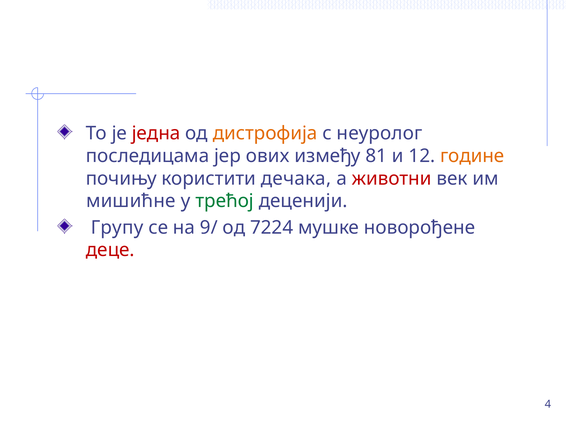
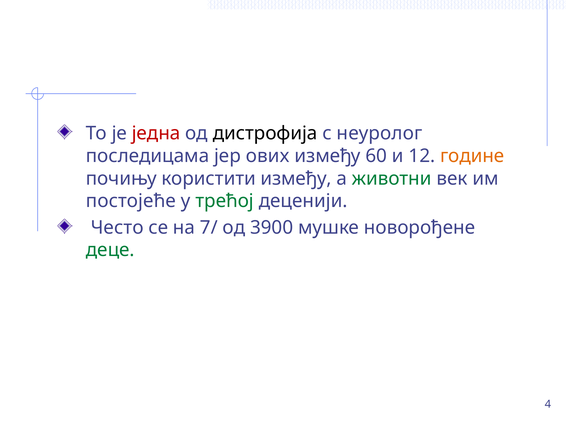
дистрофија colour: orange -> black (265, 133)
81: 81 -> 60 (376, 156)
користити дечака: дечака -> између (296, 179)
животни colour: red -> green (392, 179)
мишићне: мишићне -> постојеће (131, 201)
Групу: Групу -> Често (117, 228)
9/: 9/ -> 7/ (209, 228)
7224: 7224 -> 3900 (272, 228)
деце colour: red -> green (110, 250)
